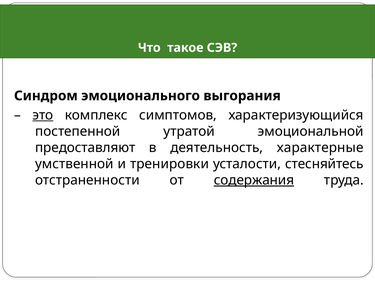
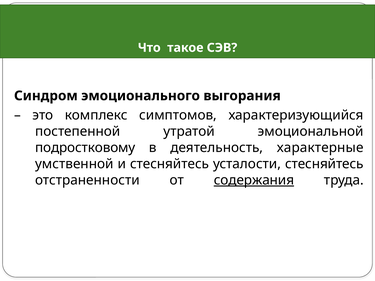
это underline: present -> none (43, 115)
предоставляют: предоставляют -> подростковому (85, 148)
и тренировки: тренировки -> стесняйтесь (170, 164)
